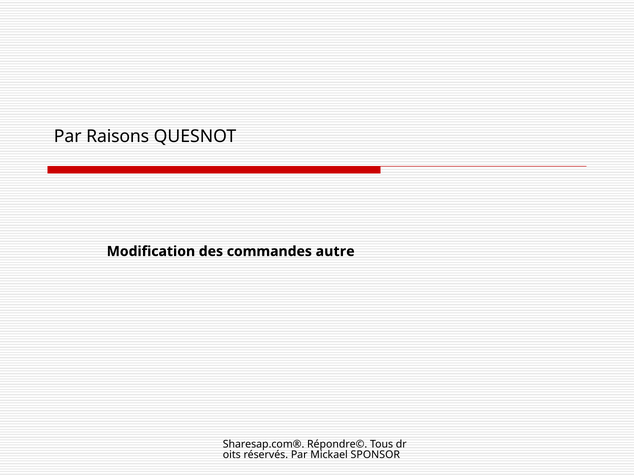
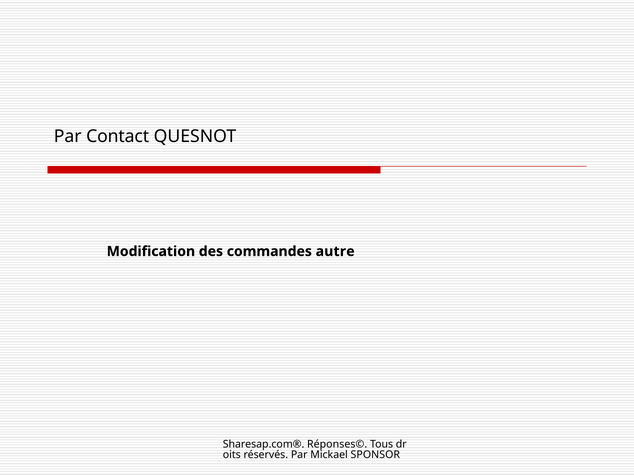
Raisons: Raisons -> Contact (118, 136)
Répondre©: Répondre© -> Réponses© (337, 444)
